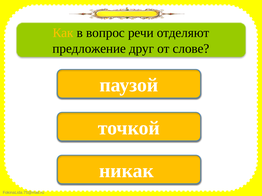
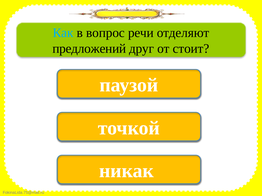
Как colour: yellow -> light blue (63, 33)
предложение: предложение -> предложений (89, 49)
слове: слове -> стоит (191, 49)
